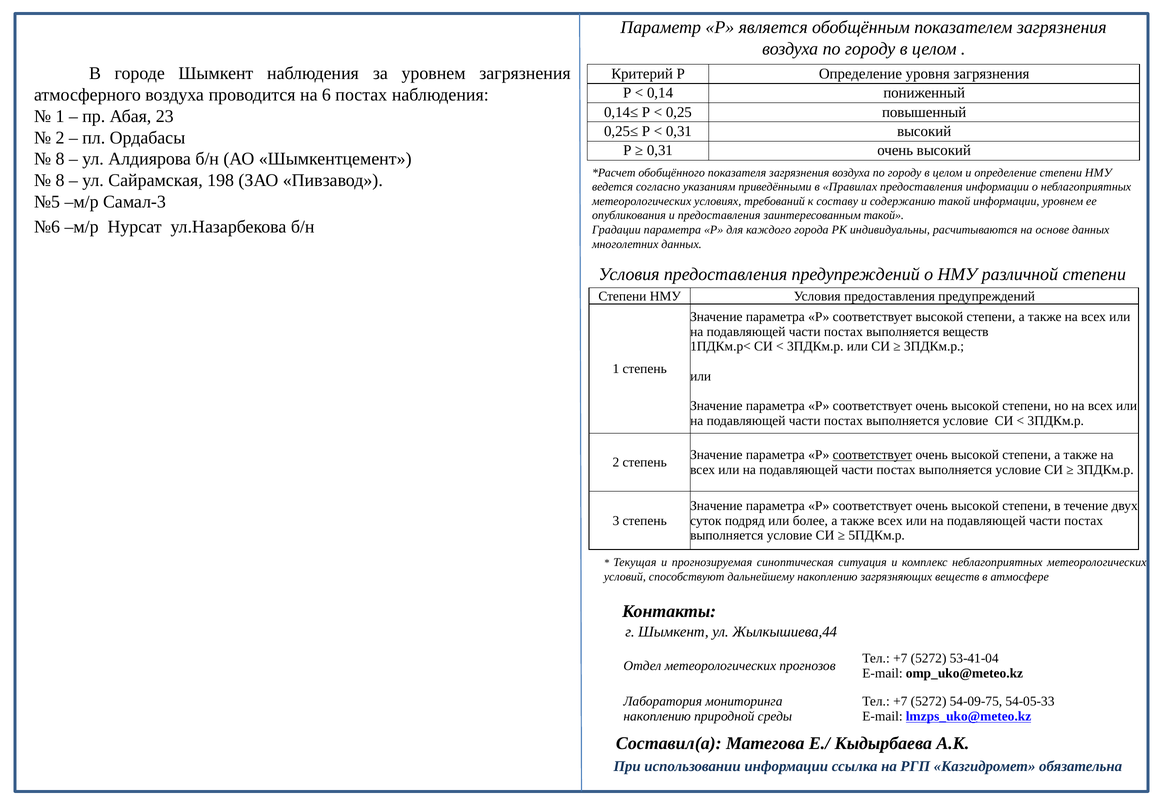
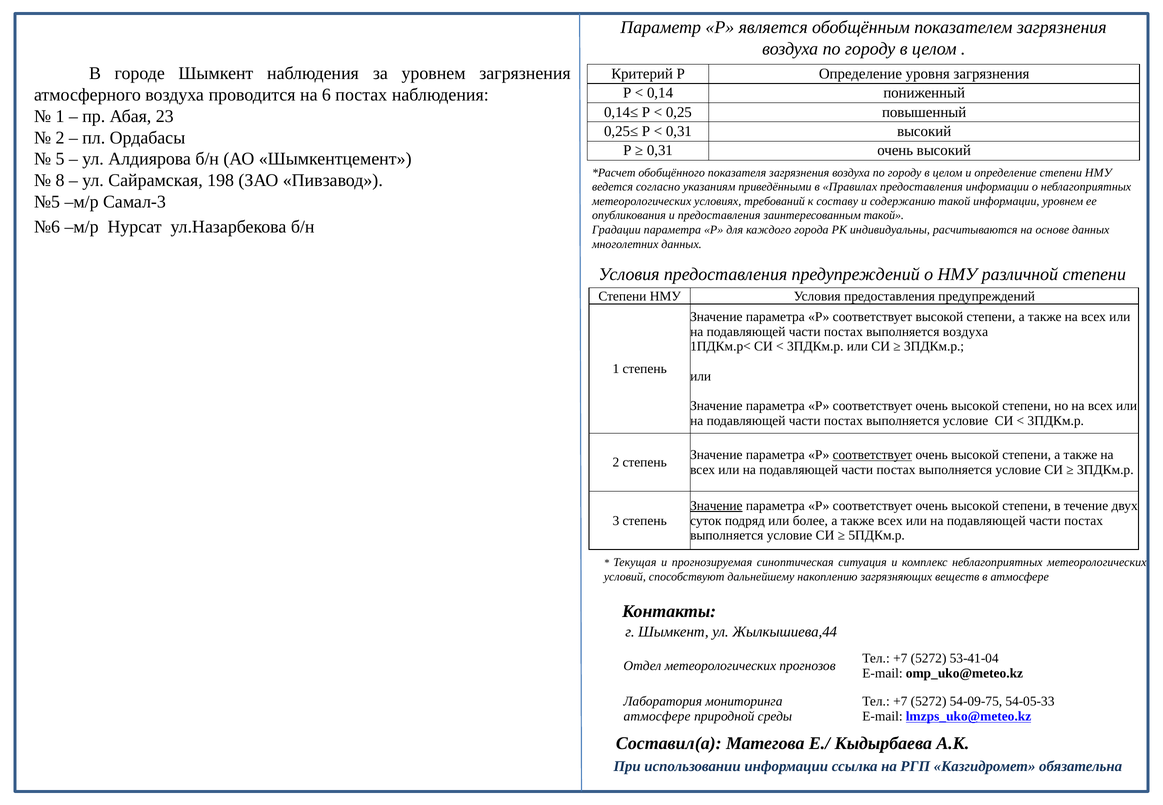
8: 8 -> 5 (60, 159)
выполняется веществ: веществ -> воздуха (965, 332)
Значение underline: none -> present (716, 506)
накоплению: накоплению -> атмосфере (657, 716)
